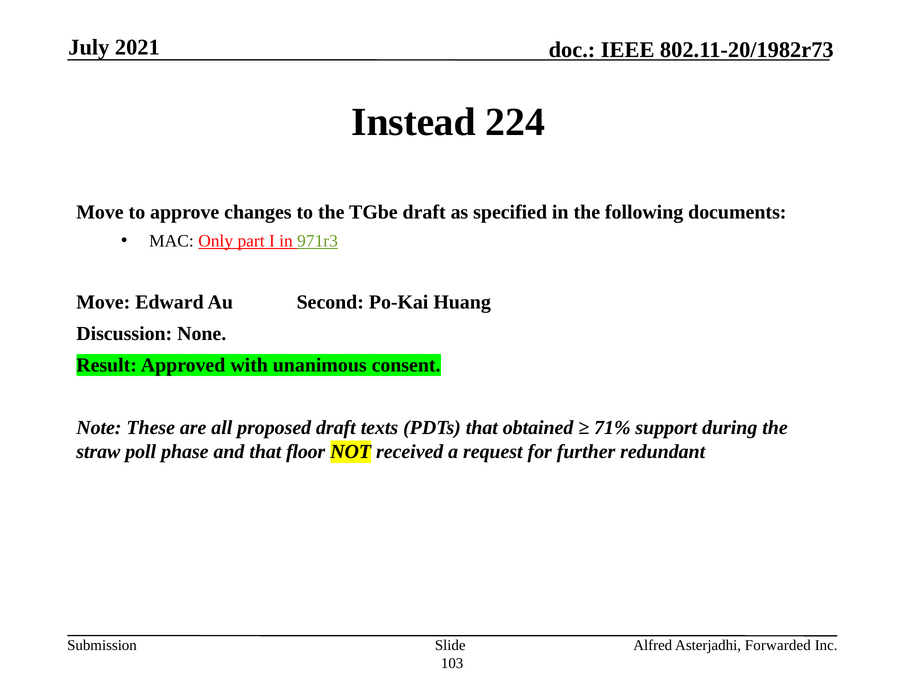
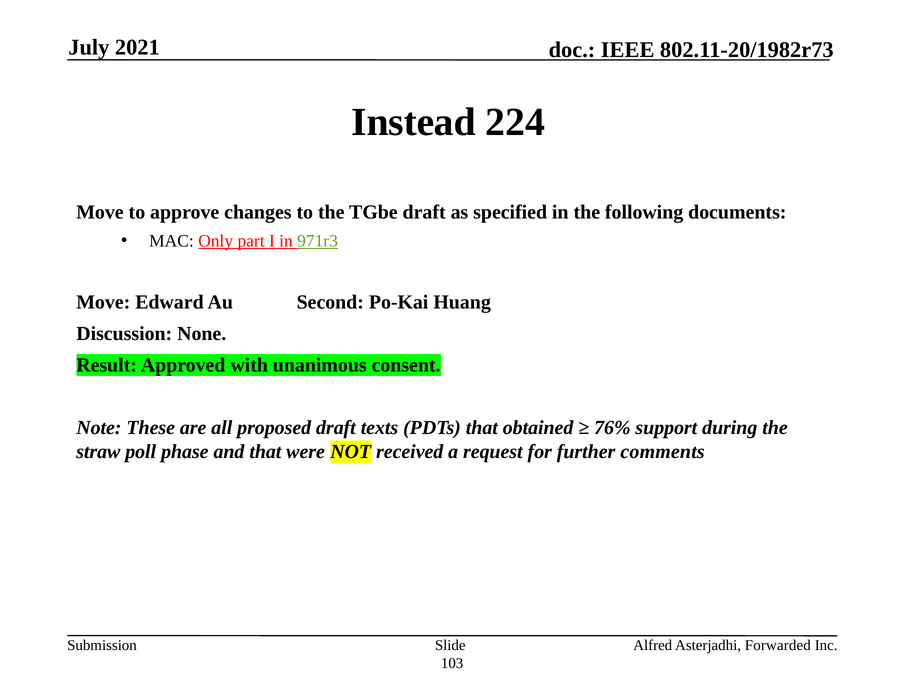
71%: 71% -> 76% (612, 428)
floor: floor -> were (306, 452)
redundant: redundant -> comments (663, 452)
